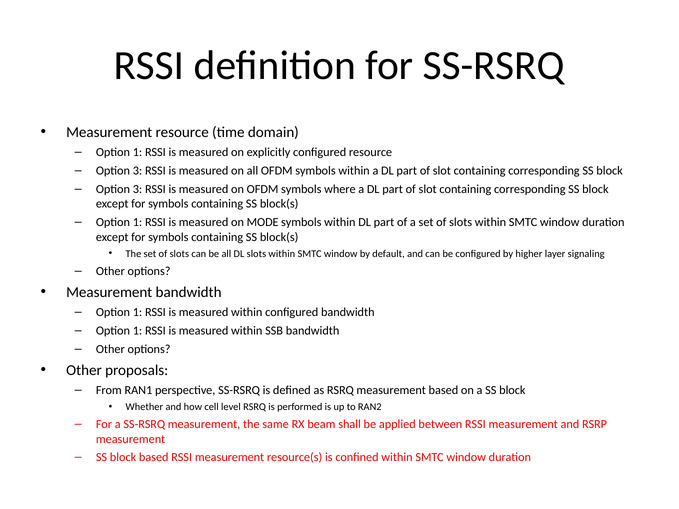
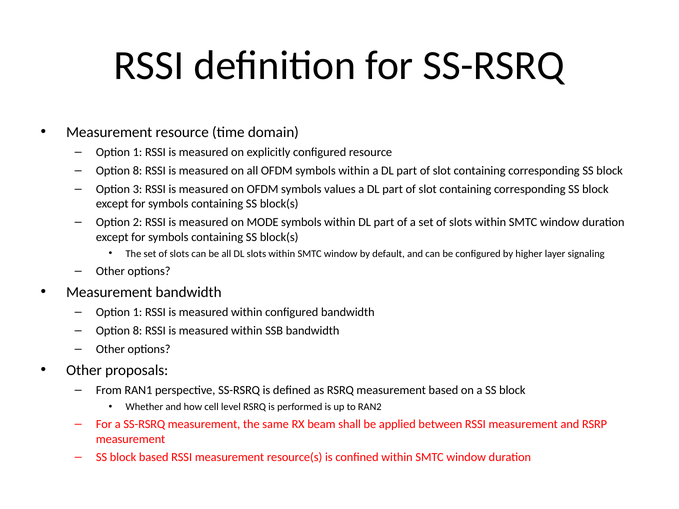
3: 3 -> 8 (138, 171)
where: where -> values (340, 189)
1: 1 -> 2 (138, 223)
1: 1 -> 8 (138, 331)
